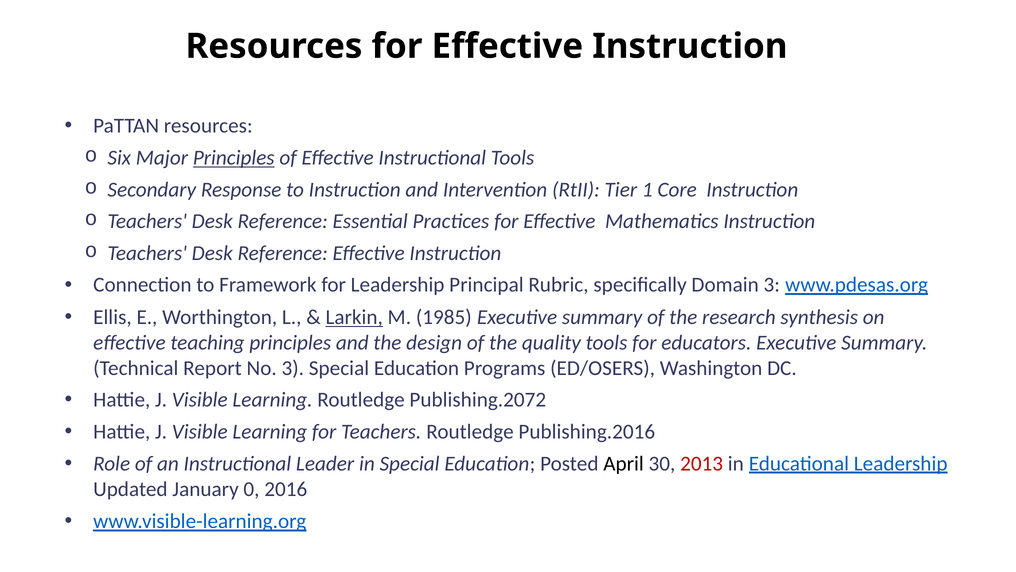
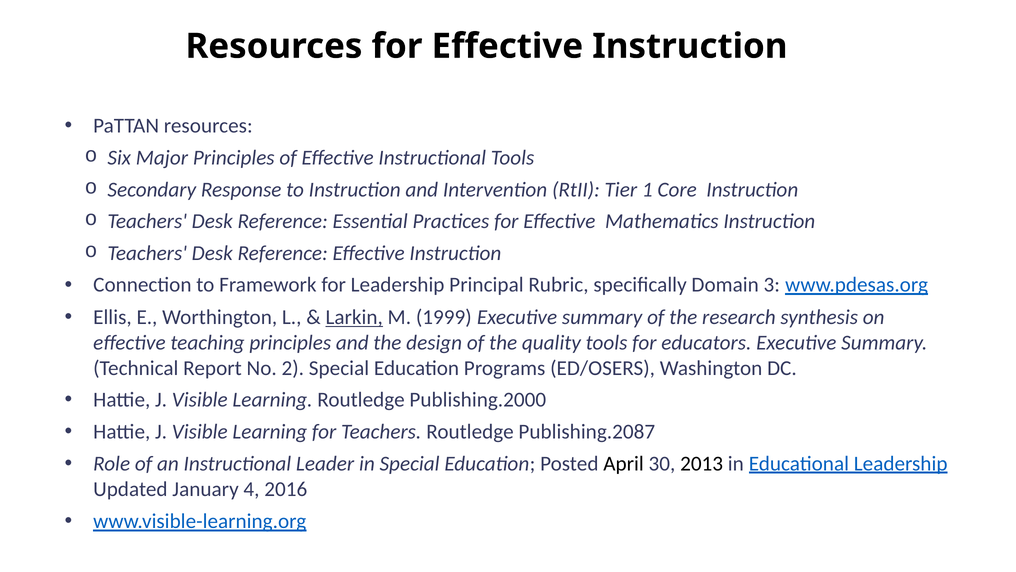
Principles underline: present -> none (234, 158)
1985: 1985 -> 1999 (444, 317)
No 3: 3 -> 2 (293, 368)
Publishing.2072: Publishing.2072 -> Publishing.2000 (478, 400)
Publishing.2016: Publishing.2016 -> Publishing.2087 (587, 431)
2013 colour: red -> black (702, 463)
0: 0 -> 4 (252, 489)
